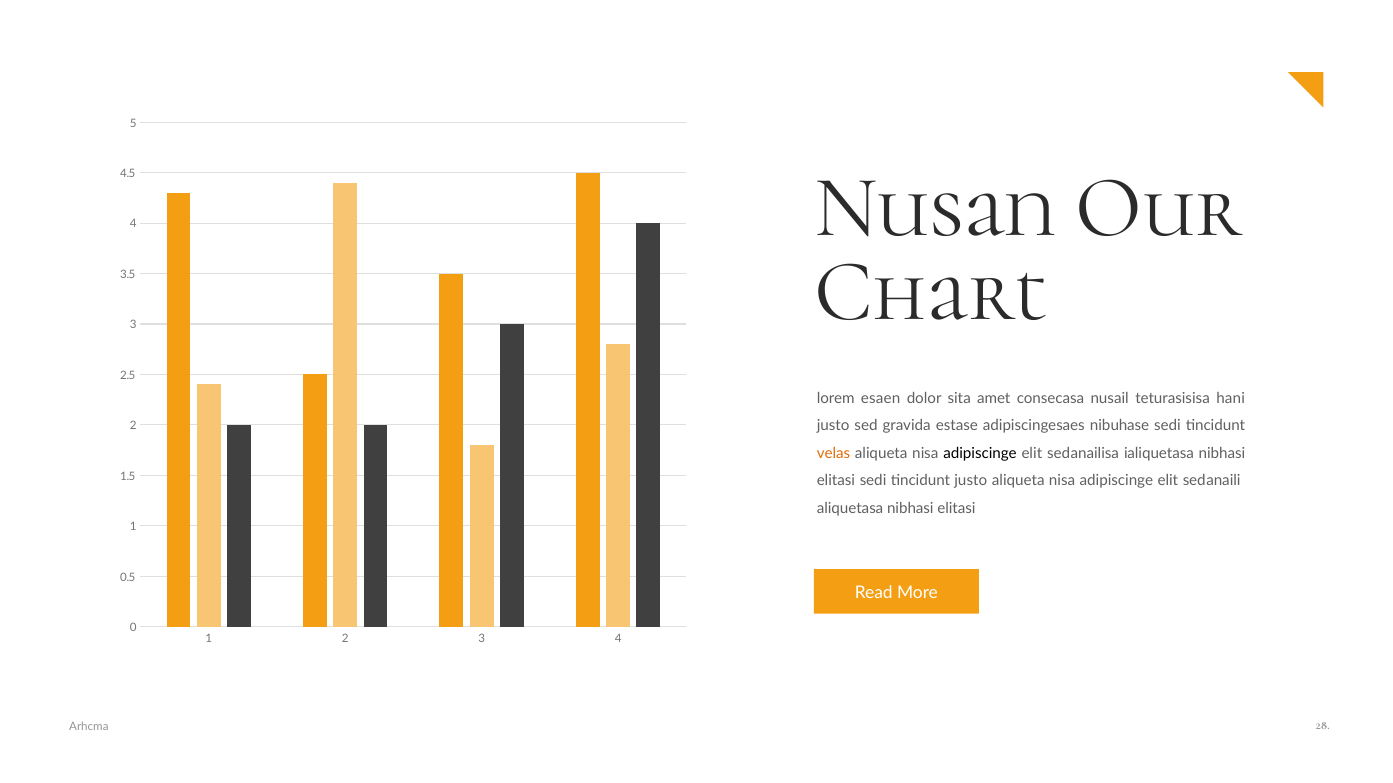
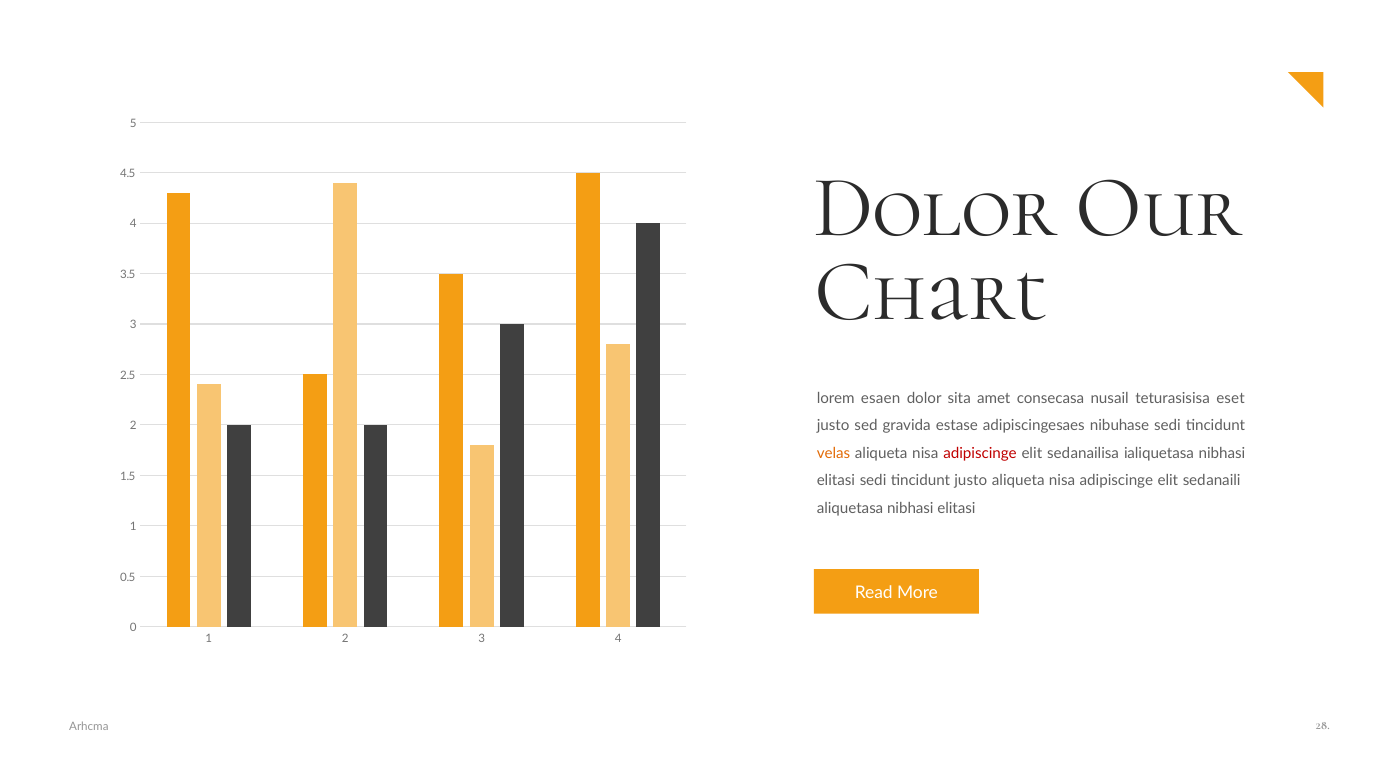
Nusan: Nusan -> Dolor (935, 207)
hani: hani -> eset (1231, 399)
adipiscinge colour: black -> red (980, 454)
